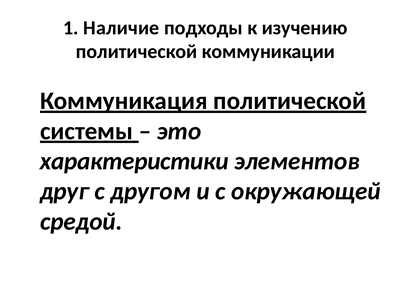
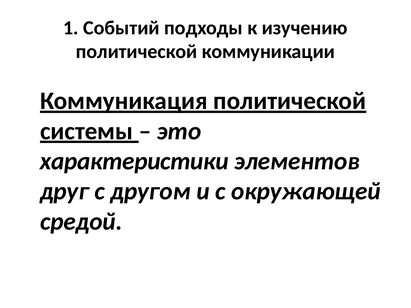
Наличие: Наличие -> Событий (121, 28)
